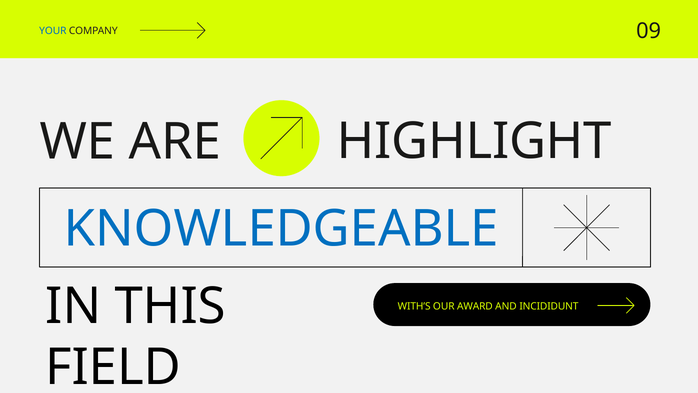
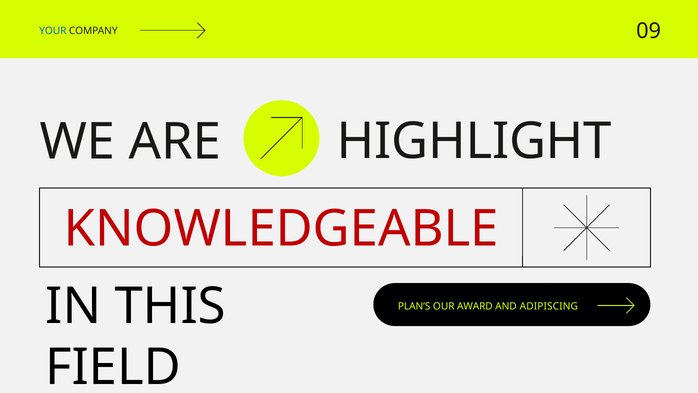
KNOWLEDGEABLE colour: blue -> red (281, 229)
WITH’S: WITH’S -> PLAN’S (414, 306)
INCIDIDUNT: INCIDIDUNT -> ADIPISCING (549, 306)
